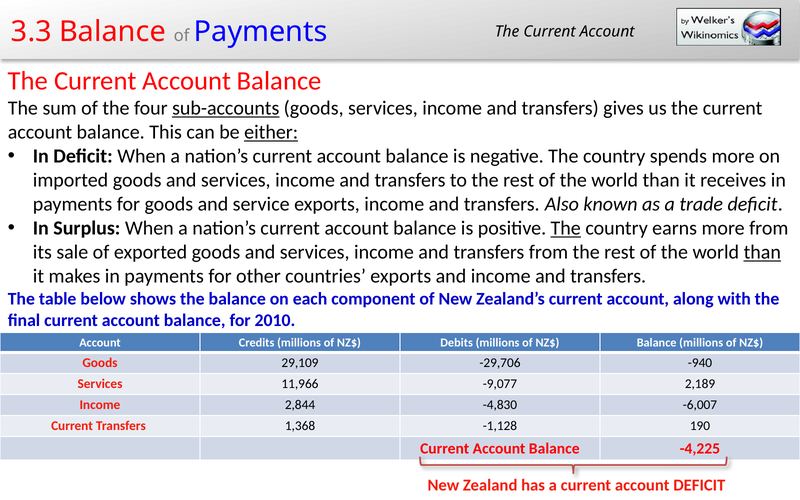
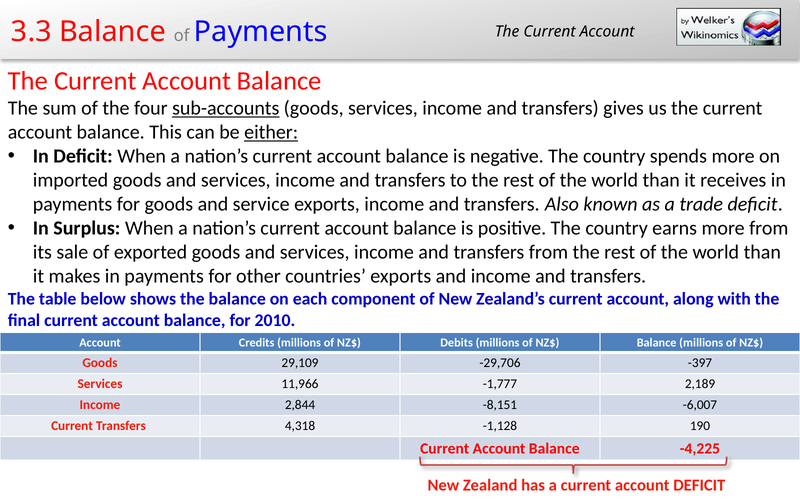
The underline: present -> none (566, 228)
than underline: present -> none (762, 252)
-940: -940 -> -397 (700, 363)
-9,077: -9,077 -> -1,777 (500, 384)
-4,830: -4,830 -> -8,151 (500, 405)
1,368: 1,368 -> 4,318 (300, 426)
